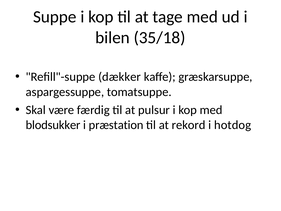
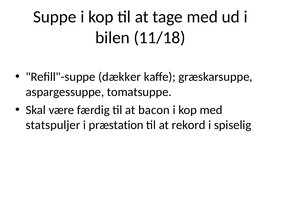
35/18: 35/18 -> 11/18 (160, 38)
pulsur: pulsur -> bacon (154, 110)
blodsukker: blodsukker -> statspuljer (53, 125)
hotdog: hotdog -> spiselig (233, 125)
